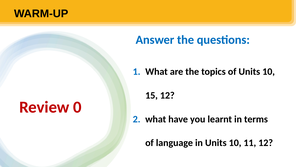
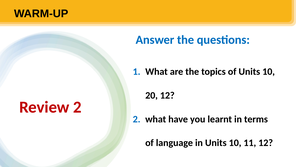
15: 15 -> 20 (152, 95)
Review 0: 0 -> 2 (77, 107)
